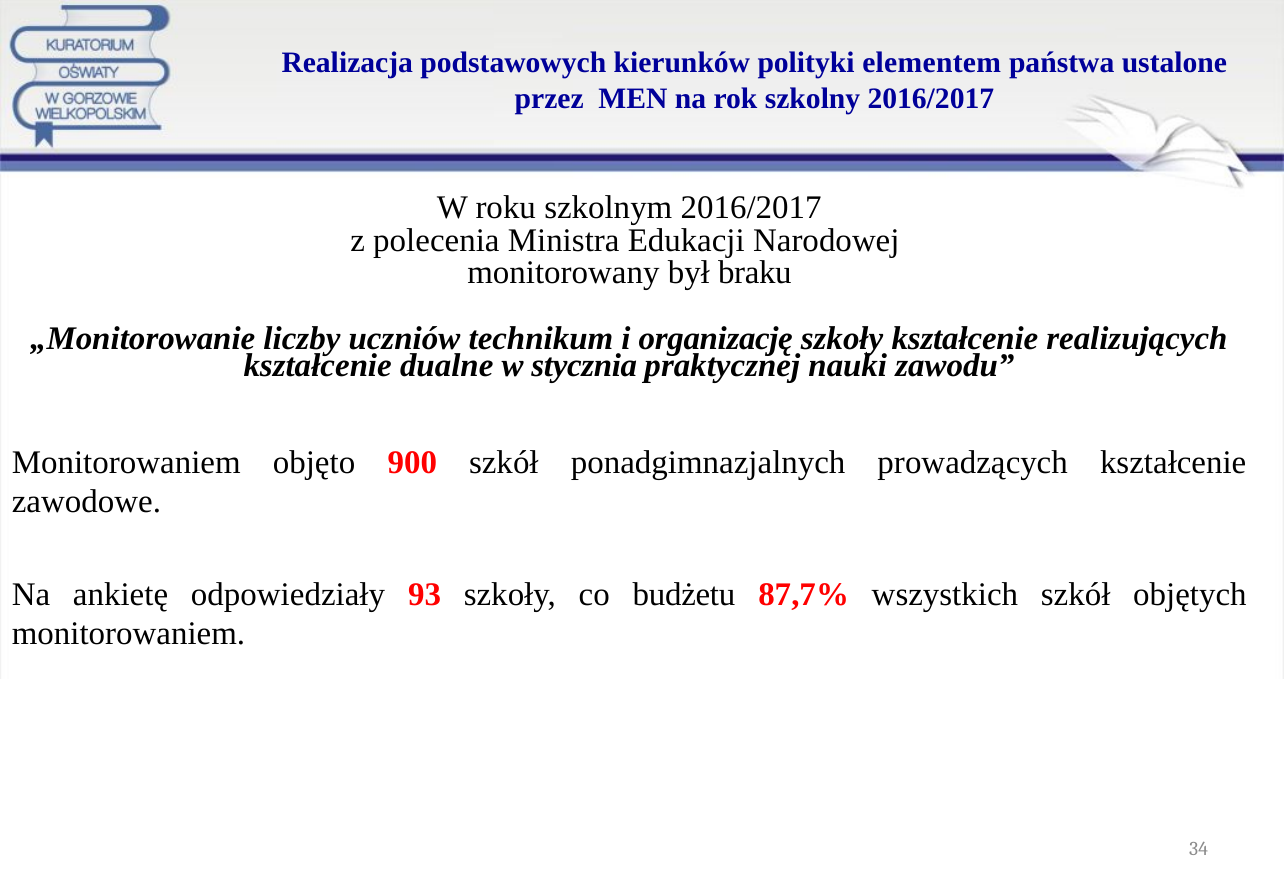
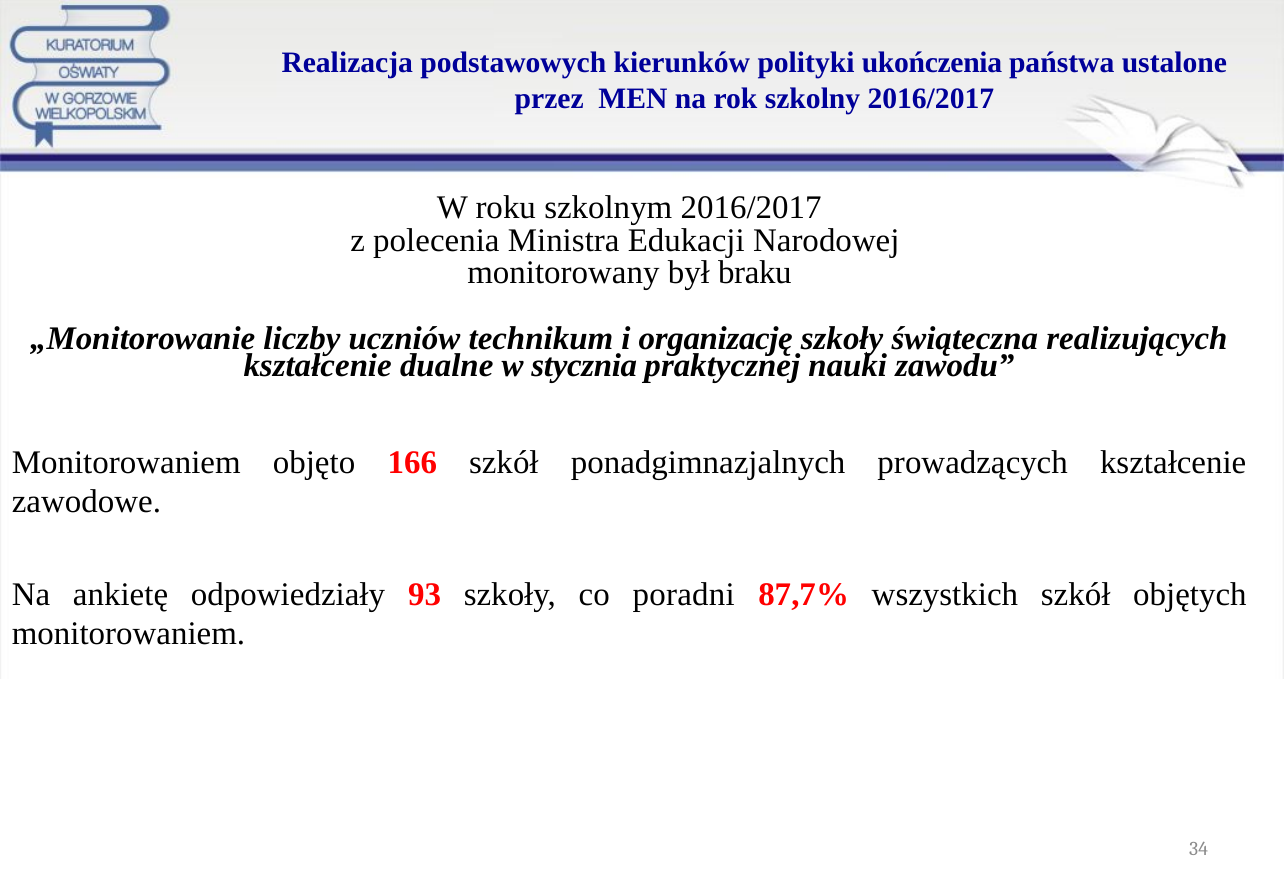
elementem: elementem -> ukończenia (932, 63)
szkoły kształcenie: kształcenie -> świąteczna (965, 339)
900: 900 -> 166 (412, 463)
budżetu: budżetu -> poradni (684, 594)
